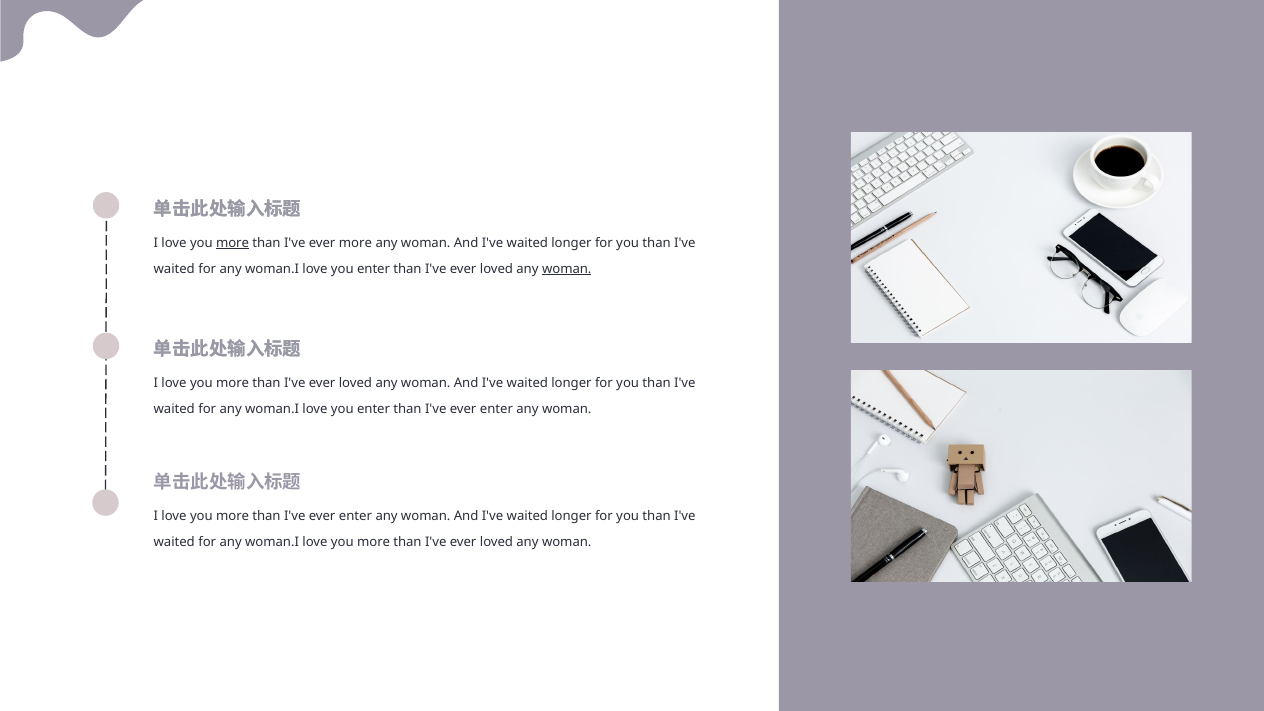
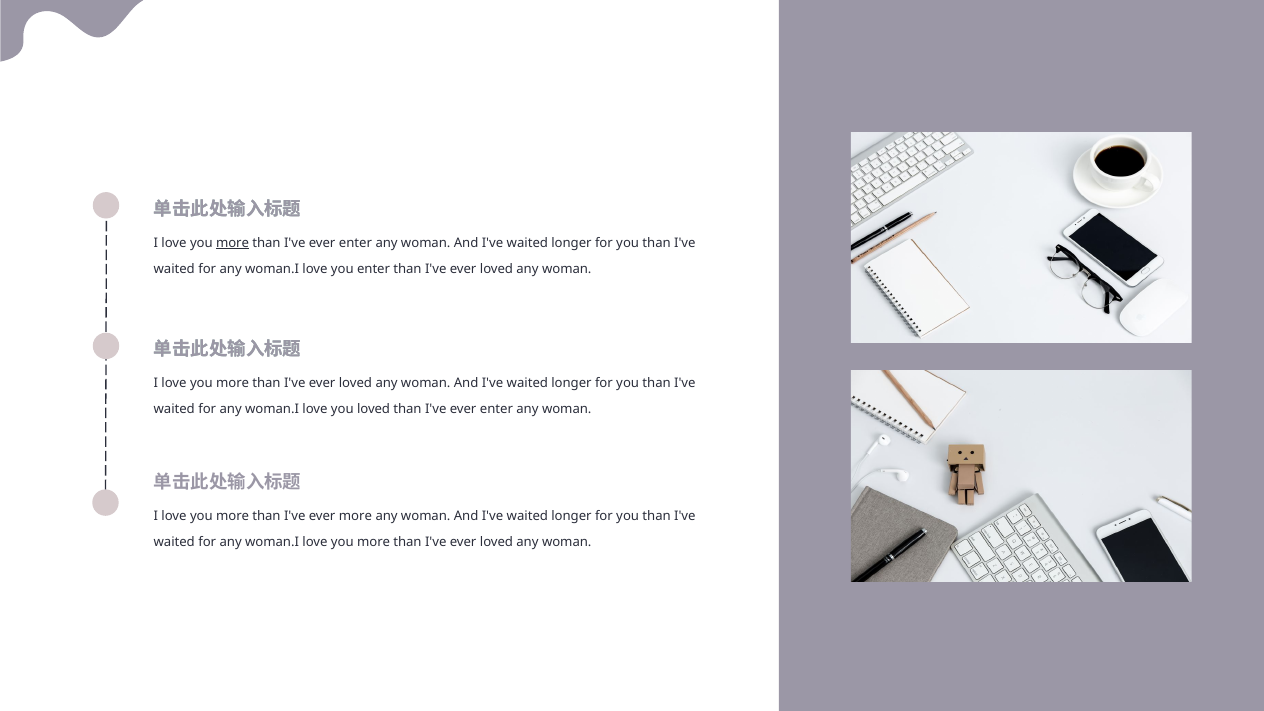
more: more -> enter (355, 243)
woman underline: present -> none (567, 269)
enter: enter -> loved (374, 410)
enter: enter -> more (355, 516)
